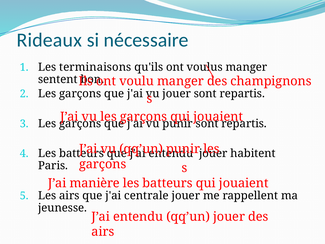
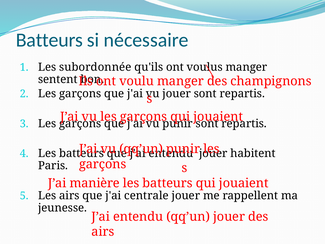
Rideaux: Rideaux -> Batteurs (49, 40)
terminaisons: terminaisons -> subordonnée (95, 67)
